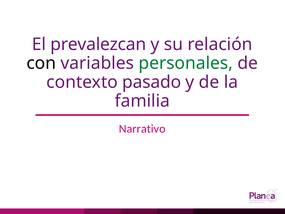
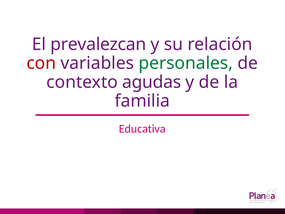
con colour: black -> red (41, 63)
pasado: pasado -> agudas (152, 82)
Narrativo: Narrativo -> Educativa (142, 129)
